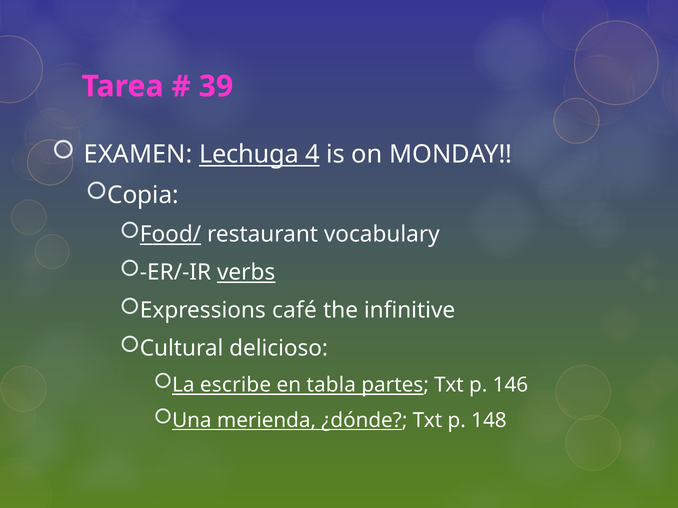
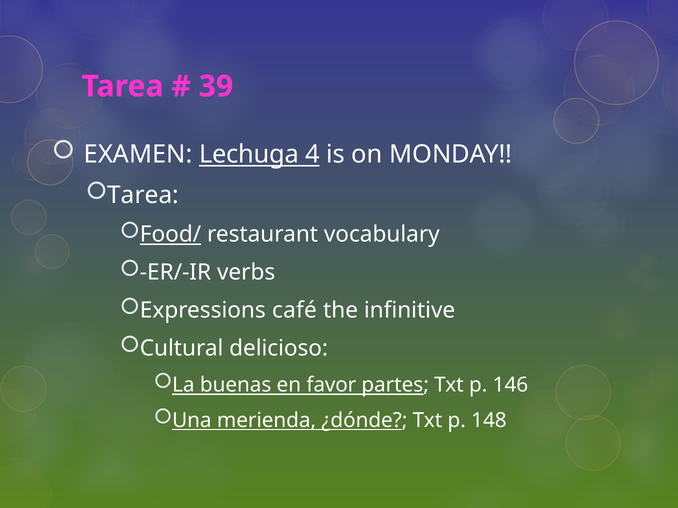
Copia: Copia -> Tarea (143, 196)
verbs underline: present -> none (246, 273)
escribe: escribe -> buenas (236, 385)
tabla: tabla -> favor (331, 385)
